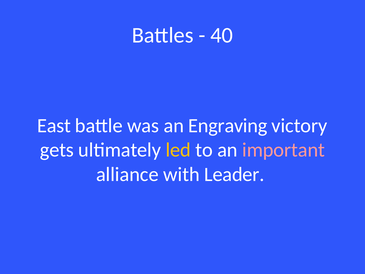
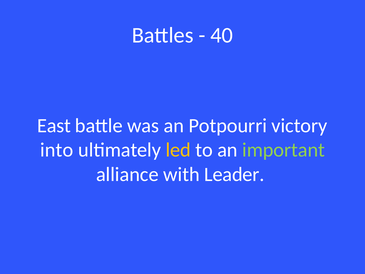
Engraving: Engraving -> Potpourri (228, 126)
gets: gets -> into (57, 150)
important colour: pink -> light green (284, 150)
